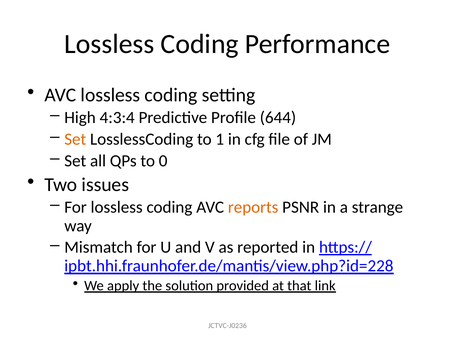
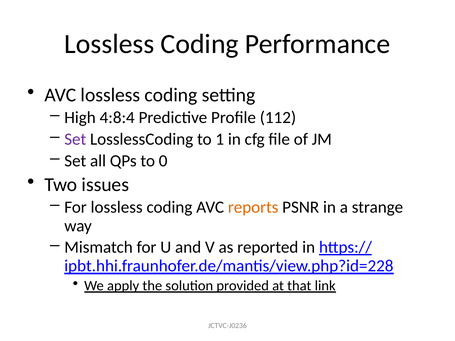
4:3:4: 4:3:4 -> 4:8:4 (117, 118)
644: 644 -> 112 (278, 118)
Set colour: orange -> purple (75, 139)
